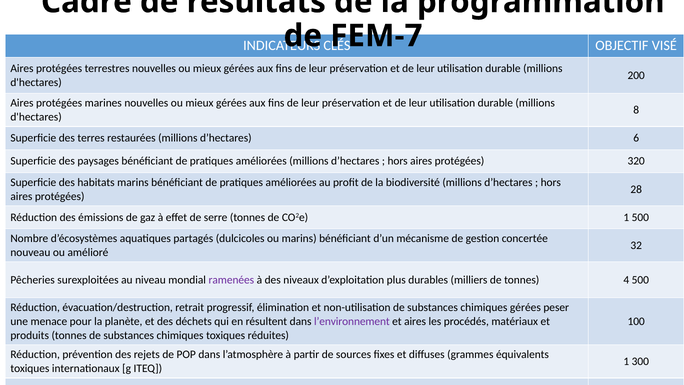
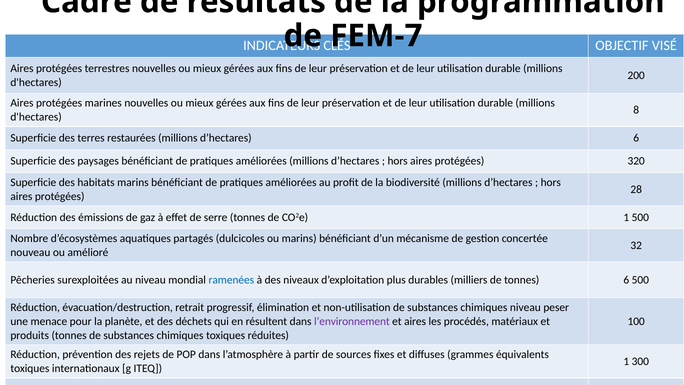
ramenées colour: purple -> blue (231, 280)
tonnes 4: 4 -> 6 (626, 280)
chimiques gérées: gérées -> niveau (525, 307)
